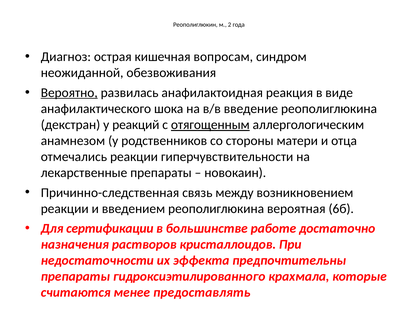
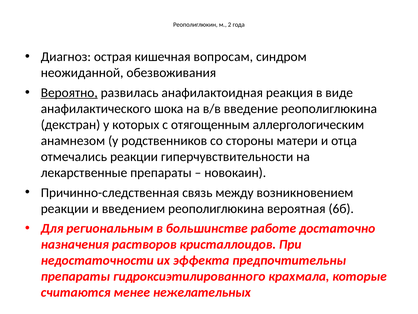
реакций: реакций -> которых (136, 125)
отягощенным underline: present -> none (210, 125)
сертификации: сертификации -> региональным (110, 228)
предоставлять: предоставлять -> нежелательных (202, 292)
